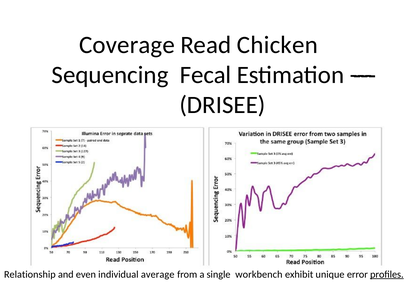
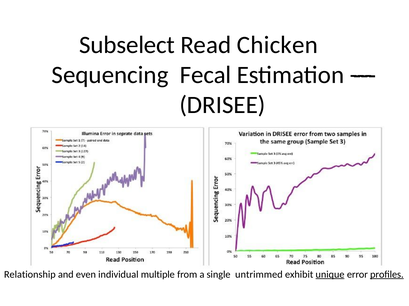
Coverage: Coverage -> Subselect (127, 45)
average: average -> multiple (158, 275)
workbench: workbench -> untrimmed (259, 275)
unique underline: none -> present (330, 275)
